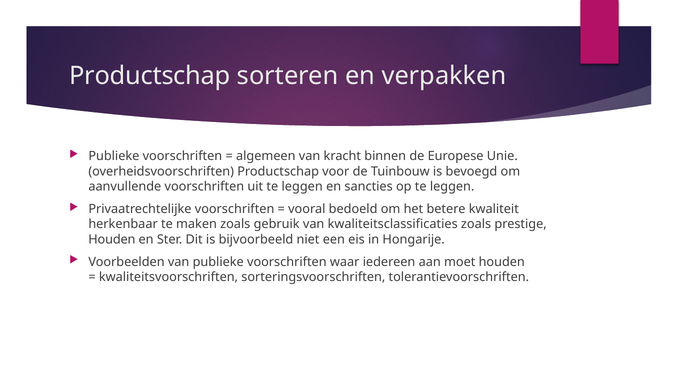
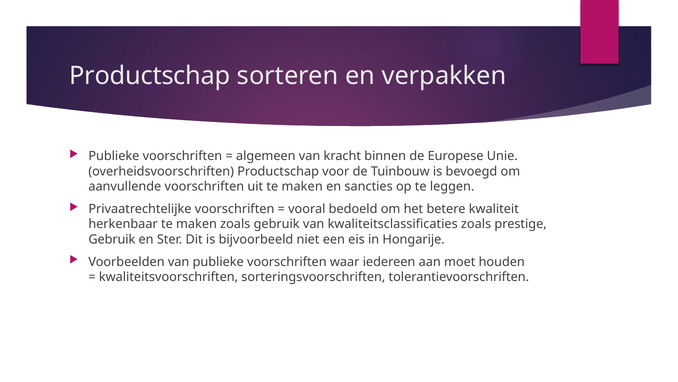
uit te leggen: leggen -> maken (302, 186)
Houden: Houden -> Gebruik (112, 239)
